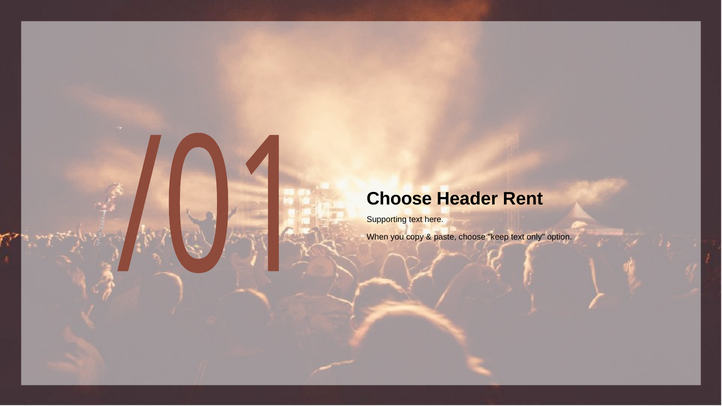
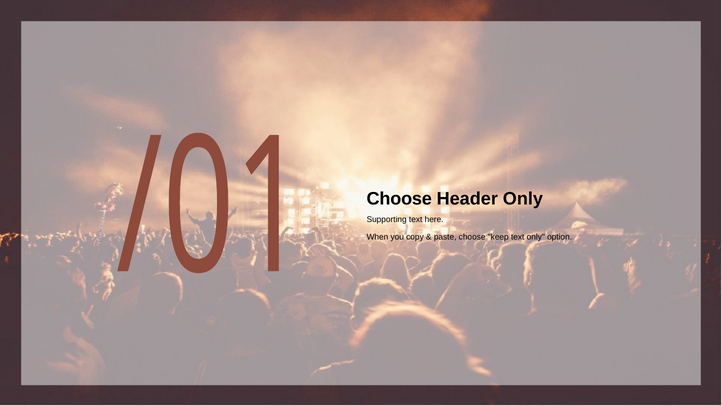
Header Rent: Rent -> Only (523, 199)
